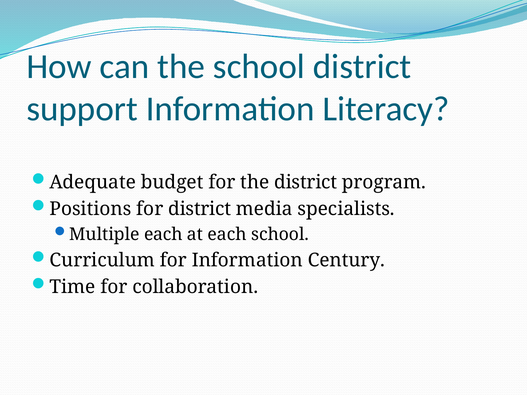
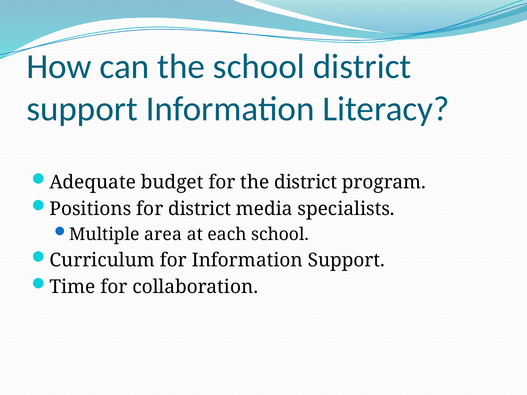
Multiple each: each -> area (163, 234)
Information Century: Century -> Support (346, 260)
